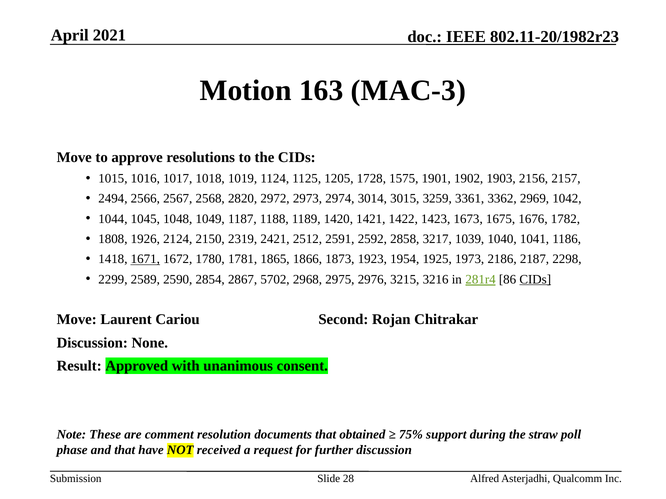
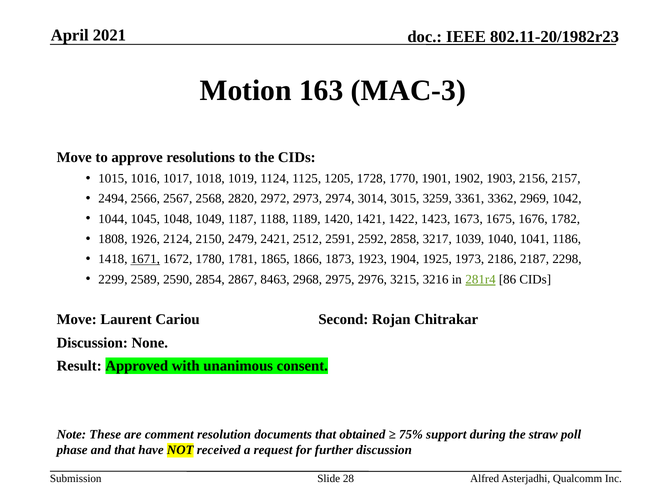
1575: 1575 -> 1770 (404, 179)
2319: 2319 -> 2479 (243, 239)
1954: 1954 -> 1904 (405, 259)
5702: 5702 -> 8463 (275, 280)
CIDs underline: present -> none (535, 280)
